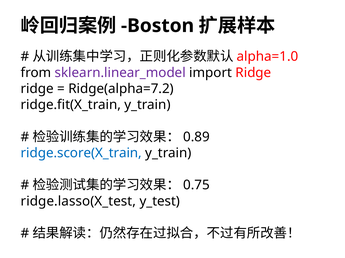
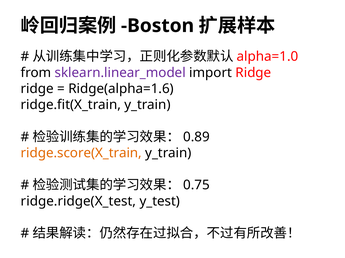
Ridge(alpha=7.2: Ridge(alpha=7.2 -> Ridge(alpha=1.6 (121, 89)
ridge.score(X_train colour: blue -> orange (81, 153)
ridge.lasso(X_test: ridge.lasso(X_test -> ridge.ridge(X_test (78, 202)
